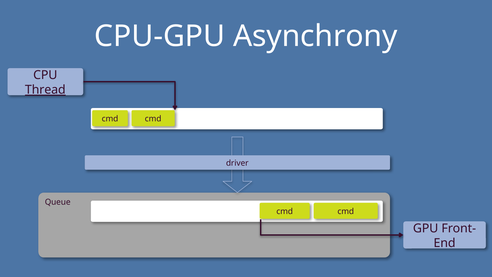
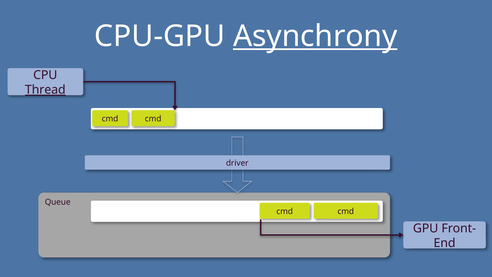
Asynchrony underline: none -> present (315, 36)
